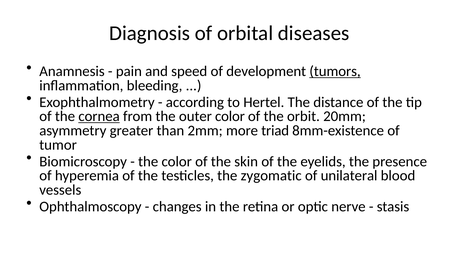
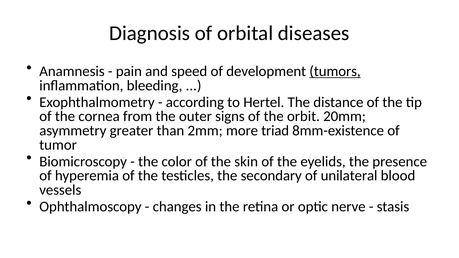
cornea underline: present -> none (99, 116)
outer color: color -> signs (230, 116)
zygomatic: zygomatic -> secondary (271, 176)
